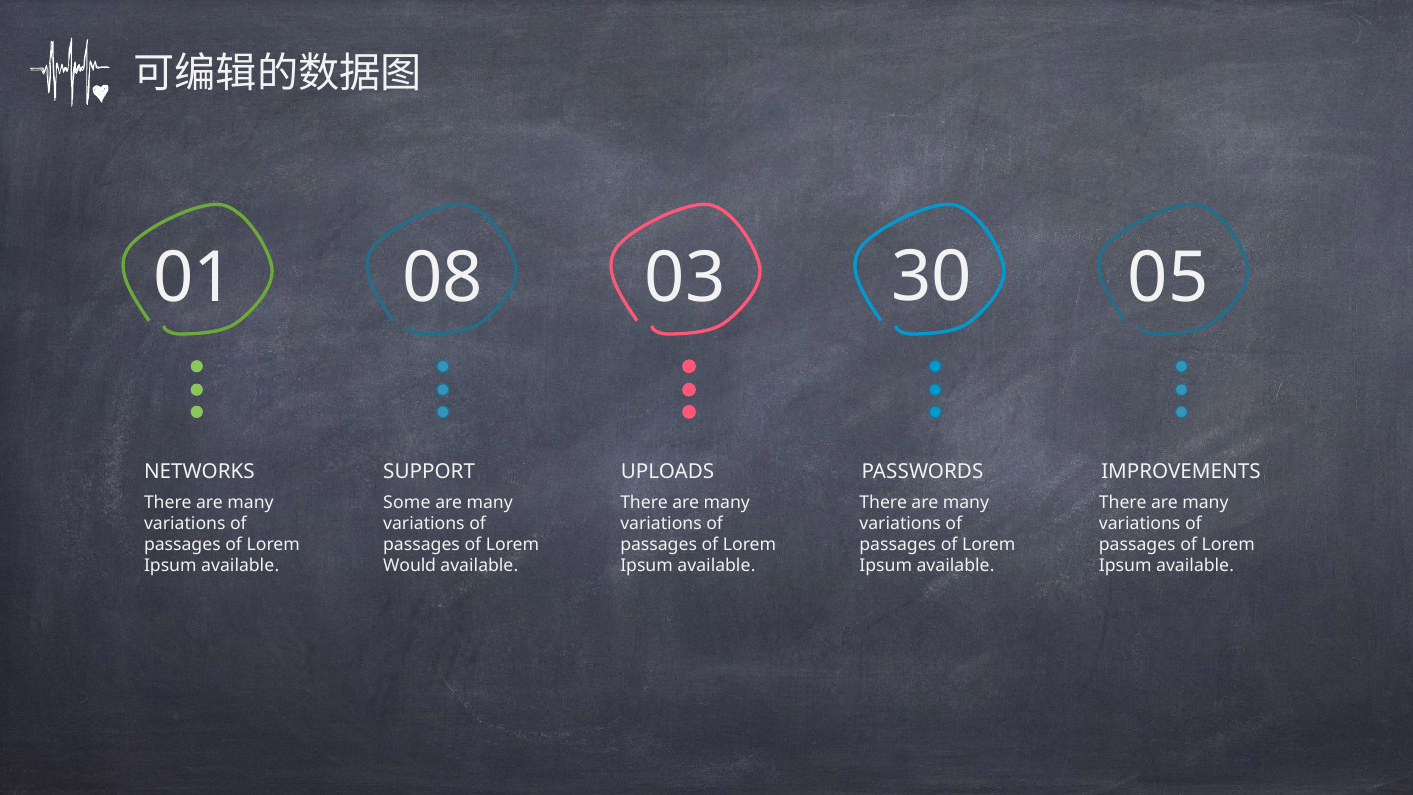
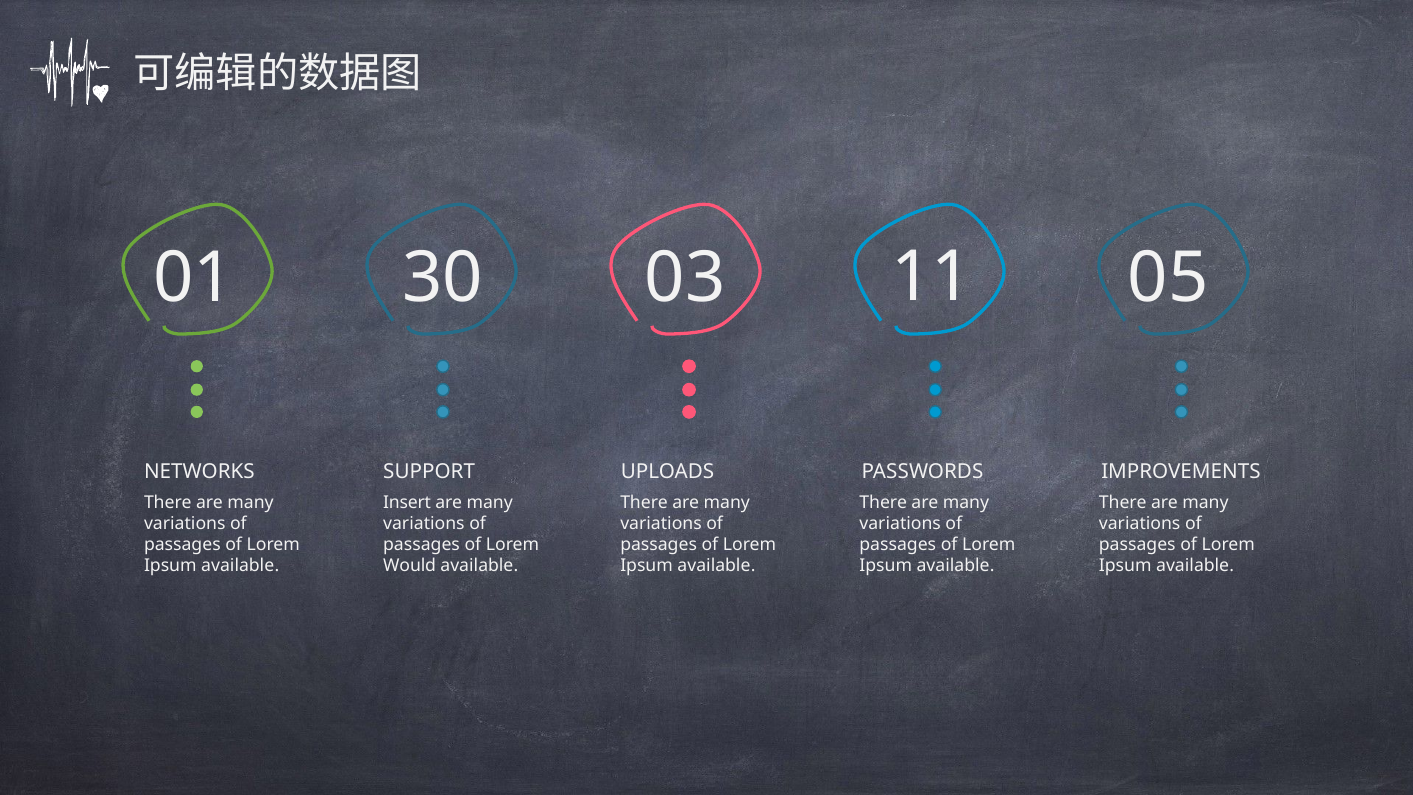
08: 08 -> 30 (443, 278)
30: 30 -> 11 (932, 277)
Some: Some -> Insert (407, 502)
